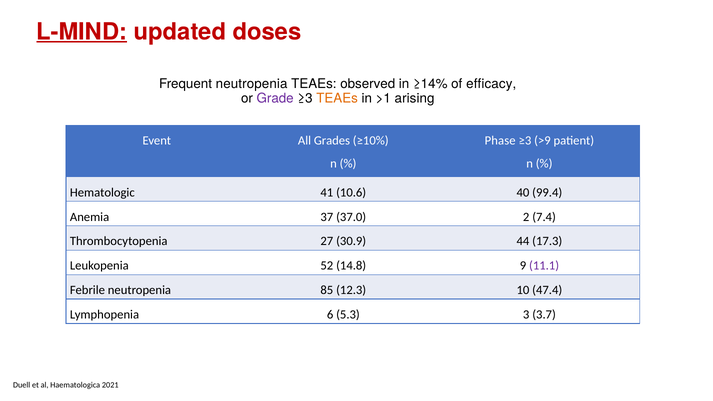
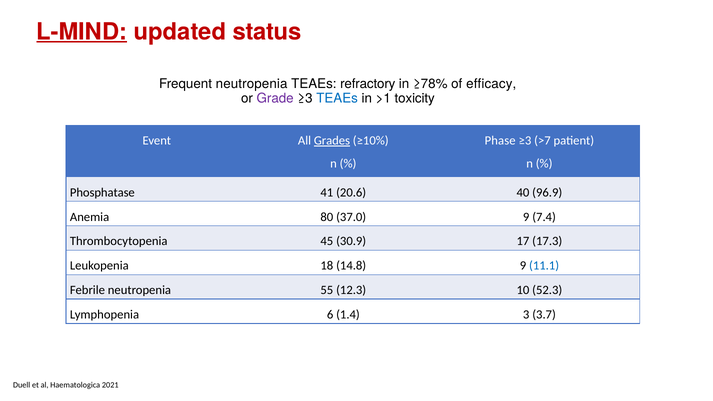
doses: doses -> status (267, 32)
observed: observed -> refractory (368, 84)
≥14%: ≥14% -> ≥78% (430, 84)
TEAEs colour: orange -> blue (337, 98)
arising: arising -> toxicity (415, 98)
Grades underline: none -> present (332, 141)
>9: >9 -> >7 (542, 141)
Hematologic: Hematologic -> Phosphatase (102, 192)
10.6: 10.6 -> 20.6 (351, 192)
99.4: 99.4 -> 96.9 (547, 192)
37: 37 -> 80 (327, 217)
37.0 2: 2 -> 9 (526, 217)
27: 27 -> 45 (327, 241)
44: 44 -> 17 (523, 241)
52: 52 -> 18 (327, 266)
11.1 colour: purple -> blue (544, 266)
85: 85 -> 55 (327, 290)
47.4: 47.4 -> 52.3 (547, 290)
5.3: 5.3 -> 1.4 (348, 315)
